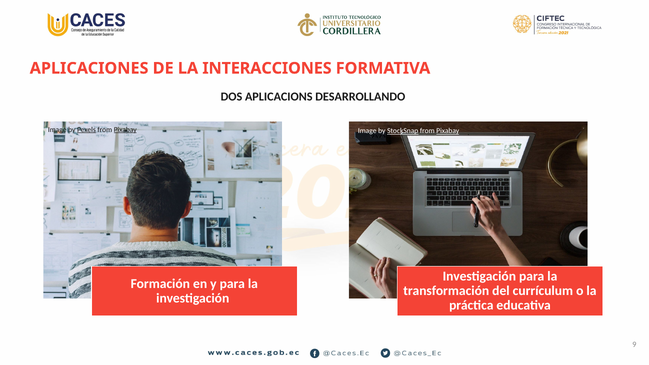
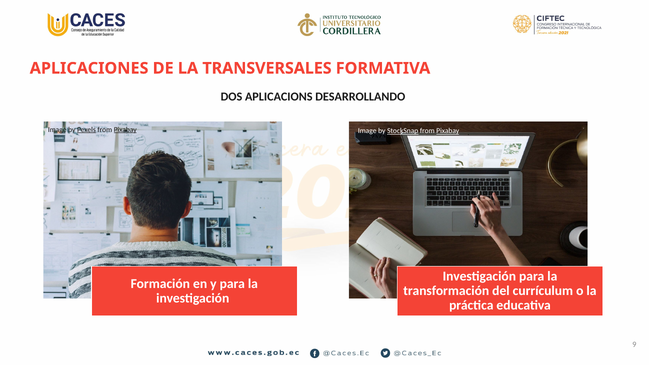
INTERACCIONES: INTERACCIONES -> TRANSVERSALES (267, 68)
